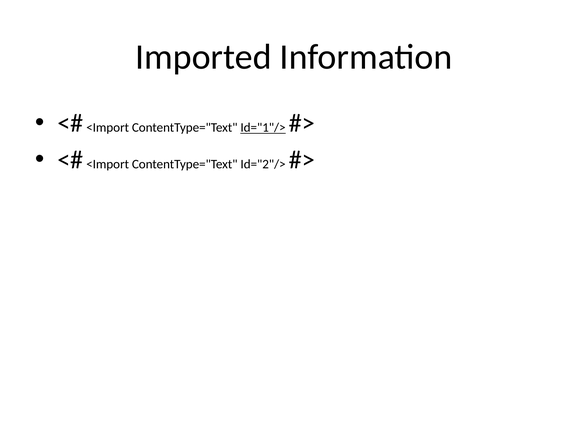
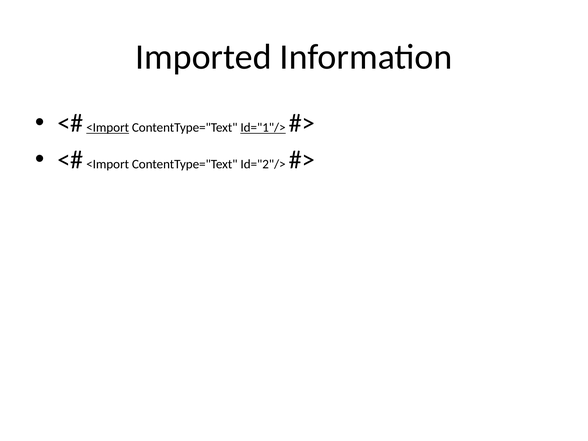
<Import underline: none -> present (108, 128)
